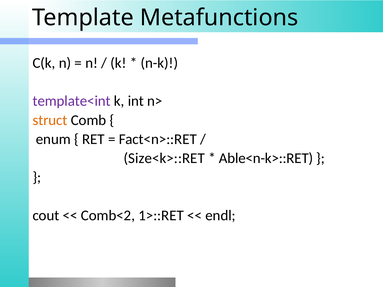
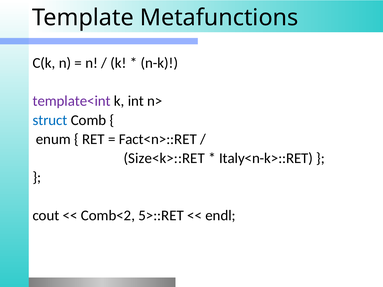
struct colour: orange -> blue (50, 120)
Able<n-k>::RET: Able<n-k>::RET -> Italy<n-k>::RET (266, 158)
1>::RET: 1>::RET -> 5>::RET (161, 216)
